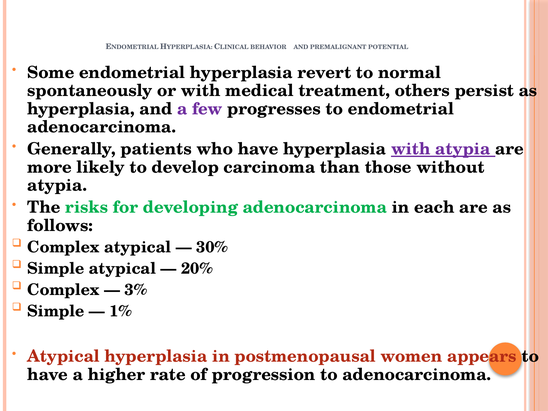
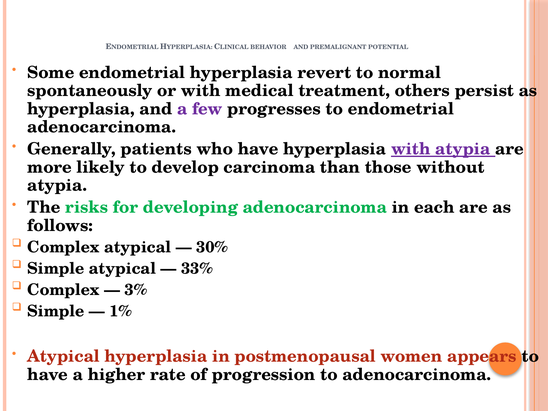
20%: 20% -> 33% (197, 269)
